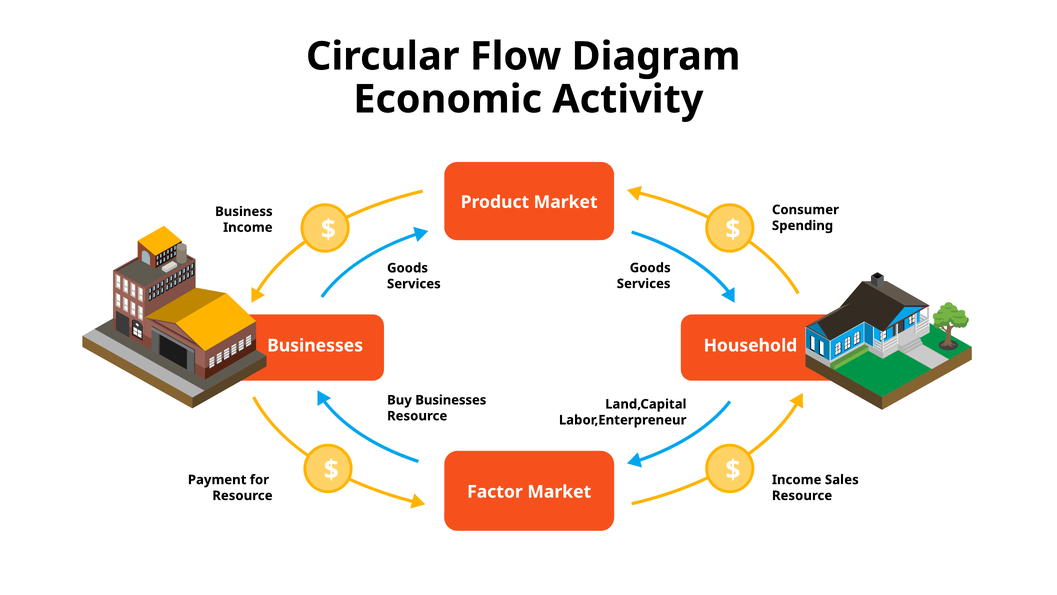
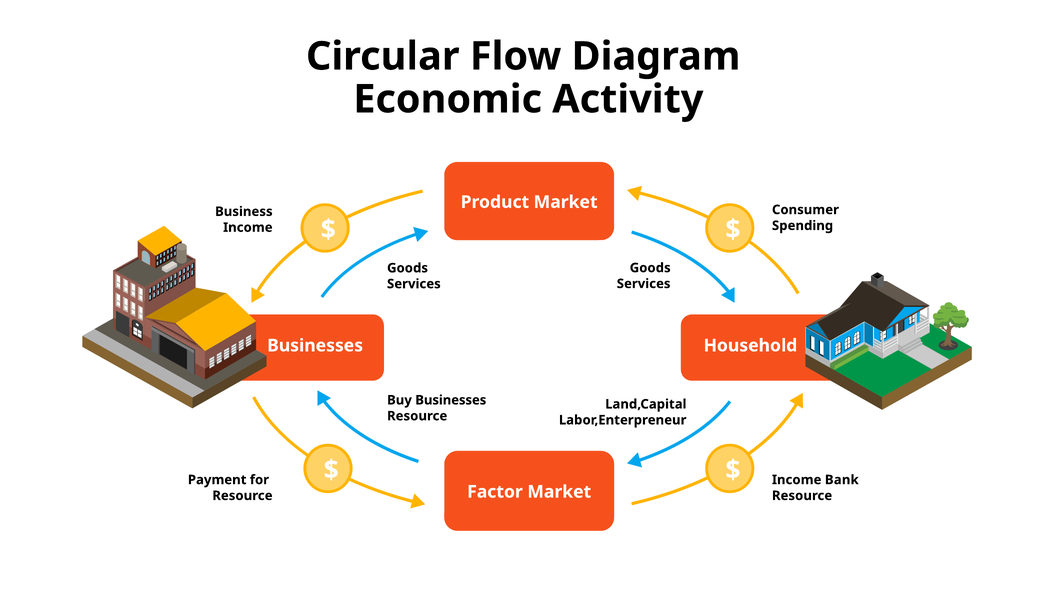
Sales: Sales -> Bank (842, 479)
